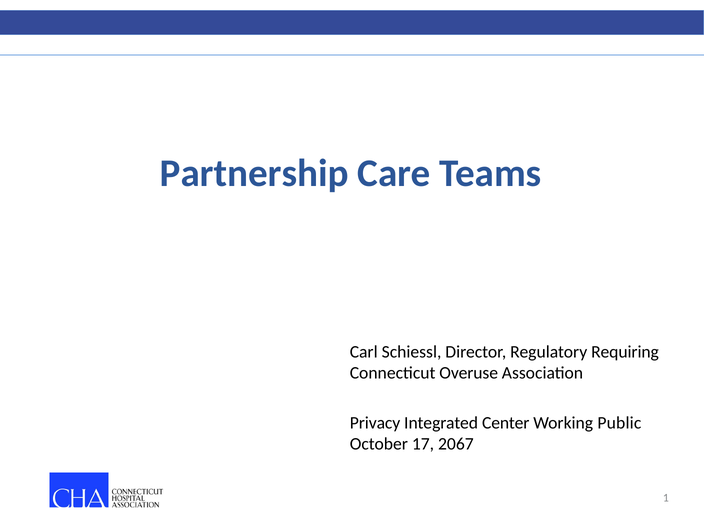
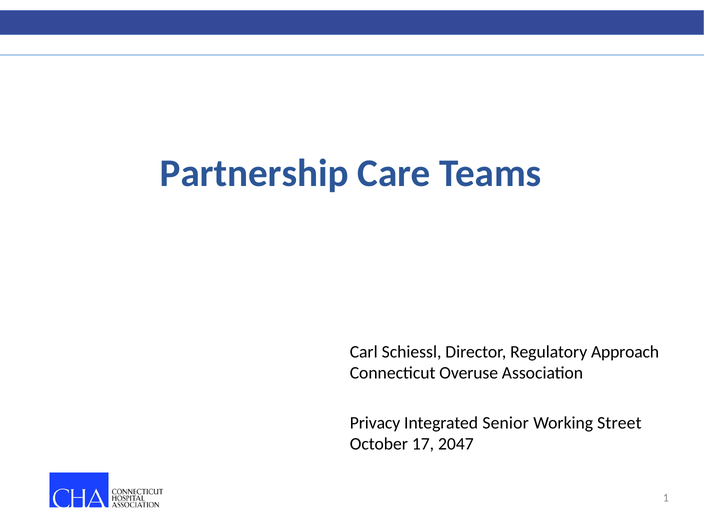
Requiring: Requiring -> Approach (625, 352)
Center: Center -> Senior (506, 423)
Public: Public -> Street (619, 423)
2067: 2067 -> 2047 (456, 444)
